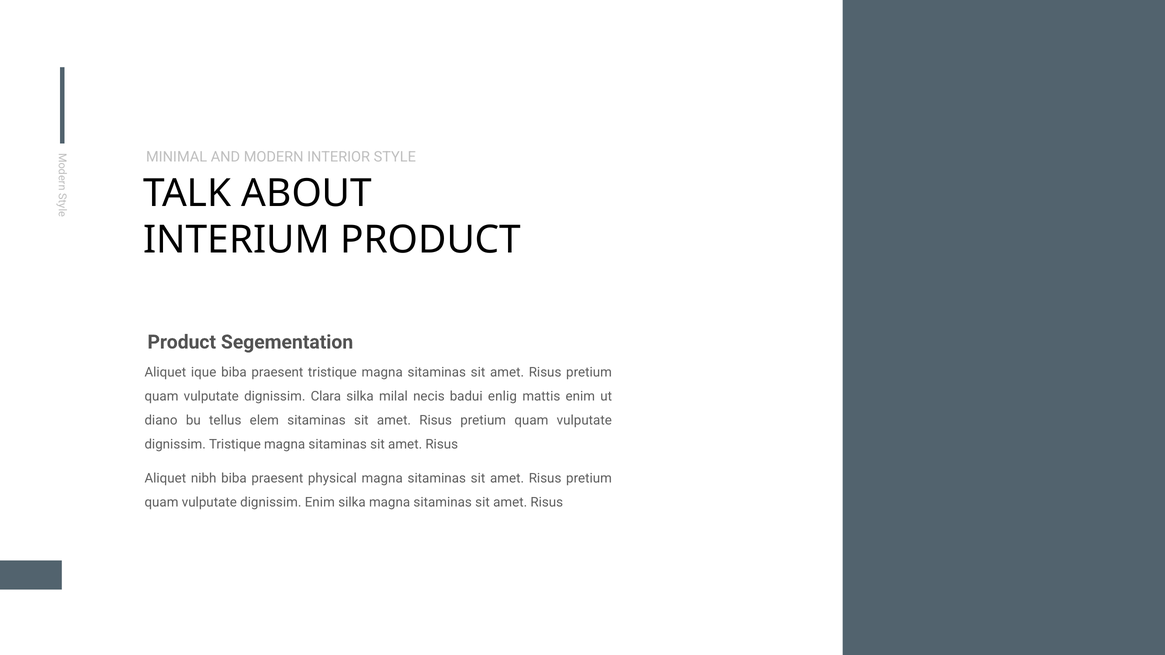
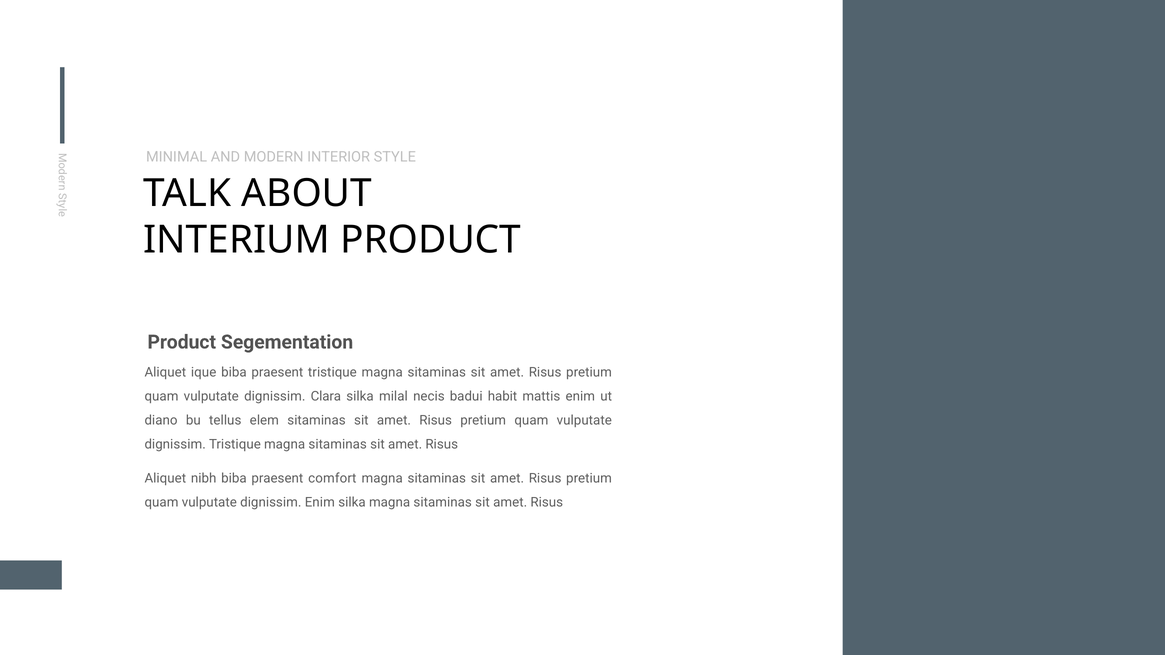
enlig: enlig -> habit (503, 396)
physical: physical -> comfort (332, 479)
